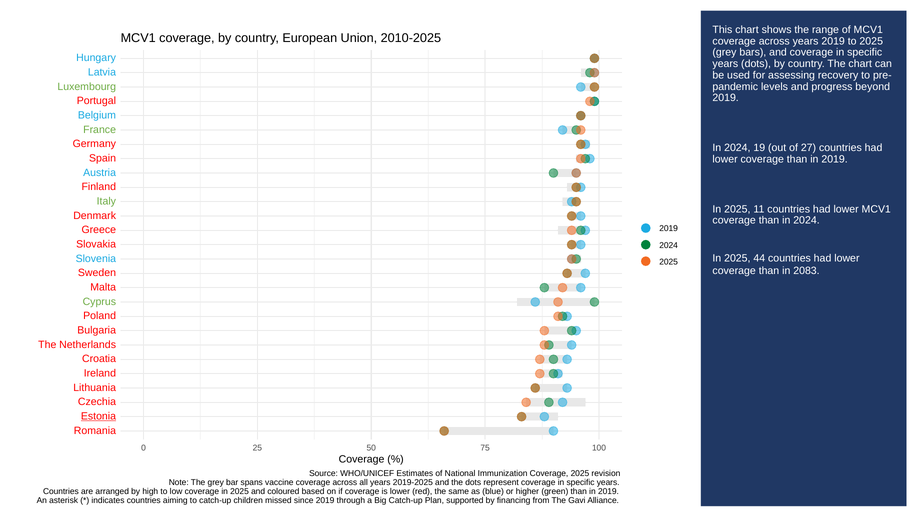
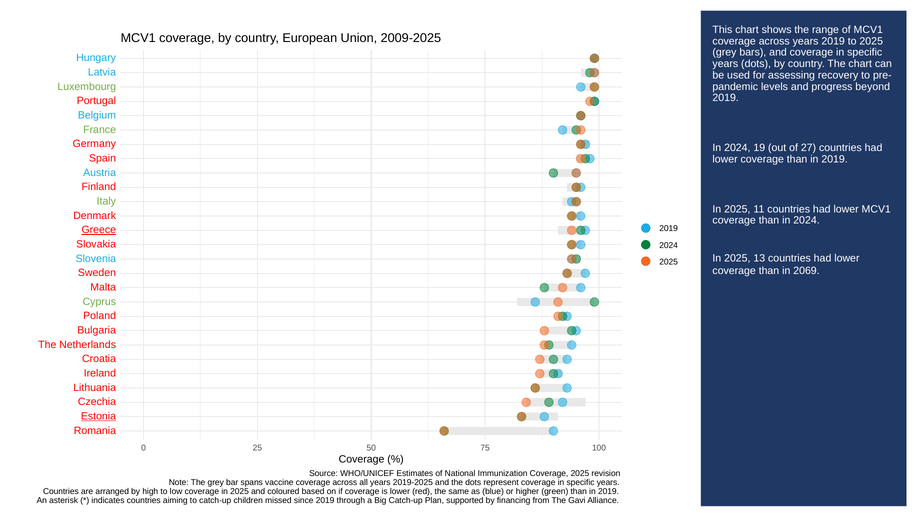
2010-2025: 2010-2025 -> 2009-2025 (411, 38)
Greece underline: none -> present (99, 230)
44: 44 -> 13 (759, 258)
2083: 2083 -> 2069 (806, 270)
